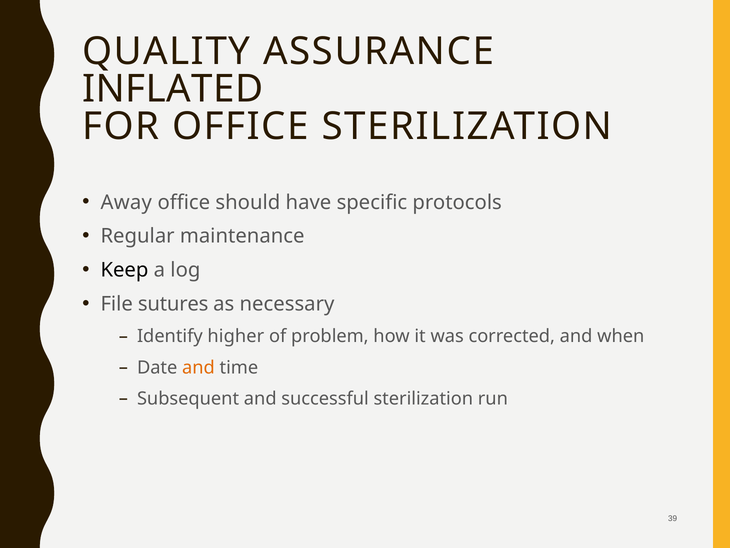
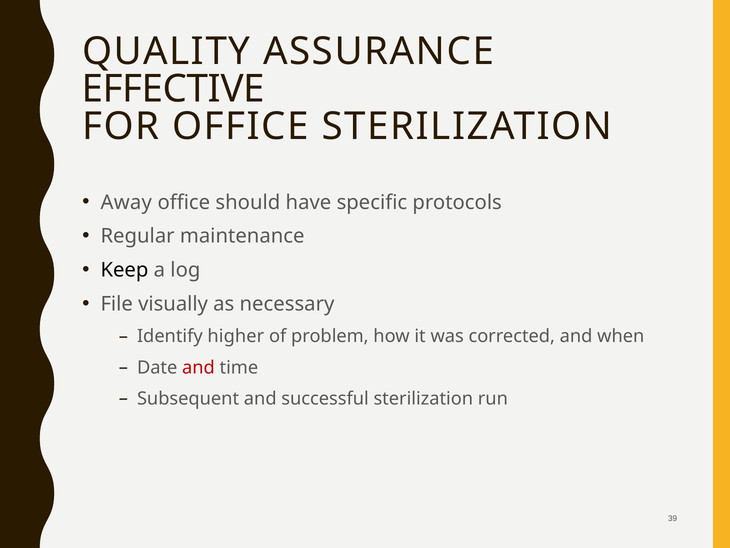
INFLATED: INFLATED -> EFFECTIVE (173, 89)
sutures: sutures -> visually (173, 304)
and colour: orange -> red (198, 367)
